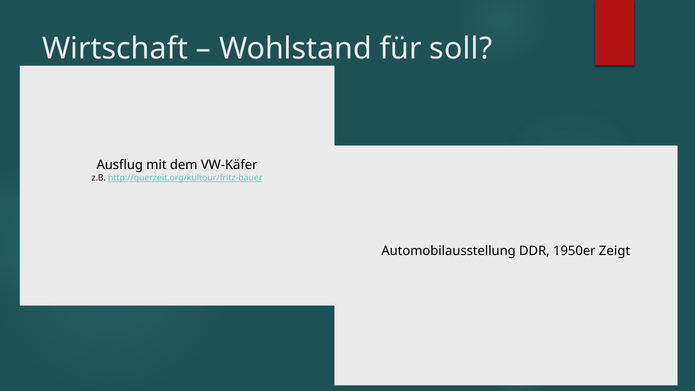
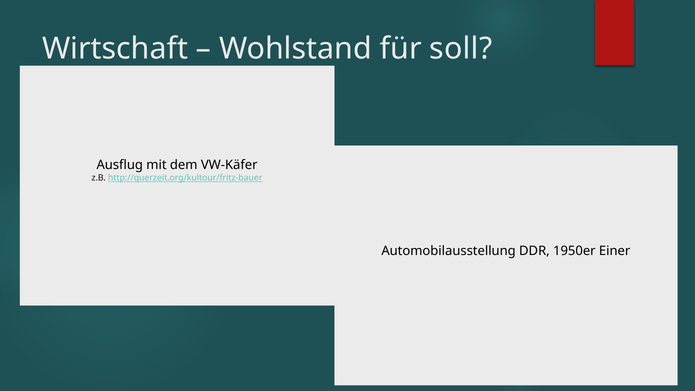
Zeigt: Zeigt -> Einer (615, 251)
